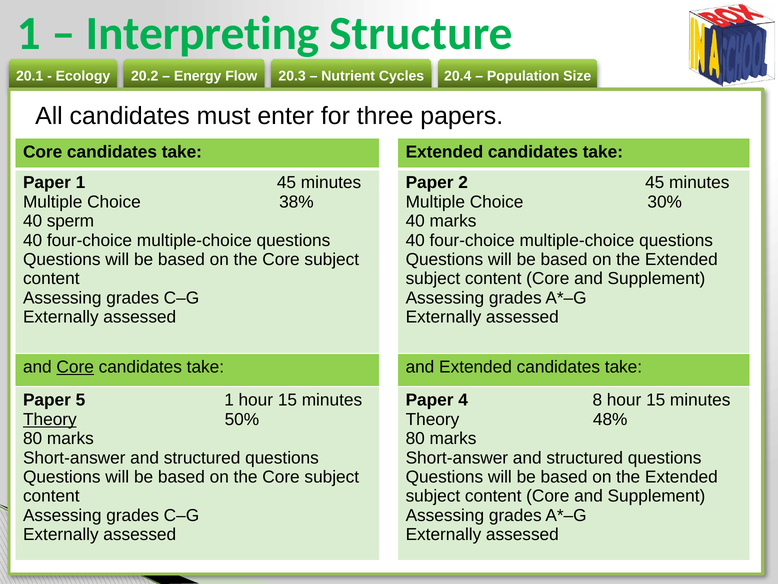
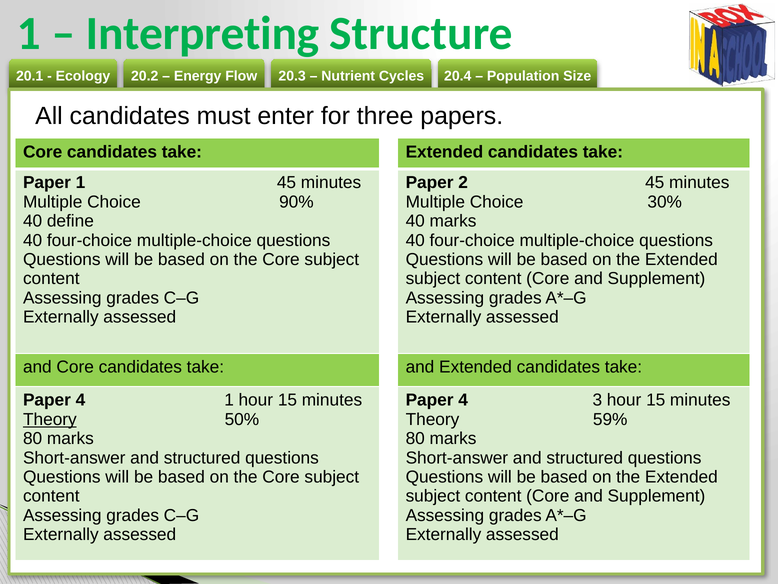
38%: 38% -> 90% (296, 202)
sperm: sperm -> define (70, 221)
Core underline: present -> none (75, 367)
5: 5 -> 4 (80, 400)
8: 8 -> 3 (597, 400)
48%: 48% -> 59% (610, 419)
